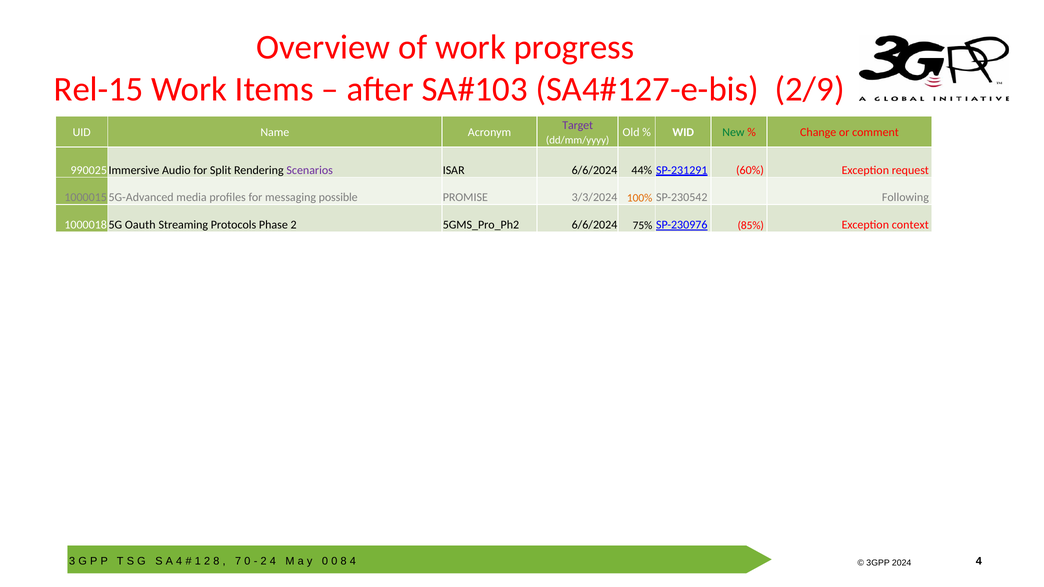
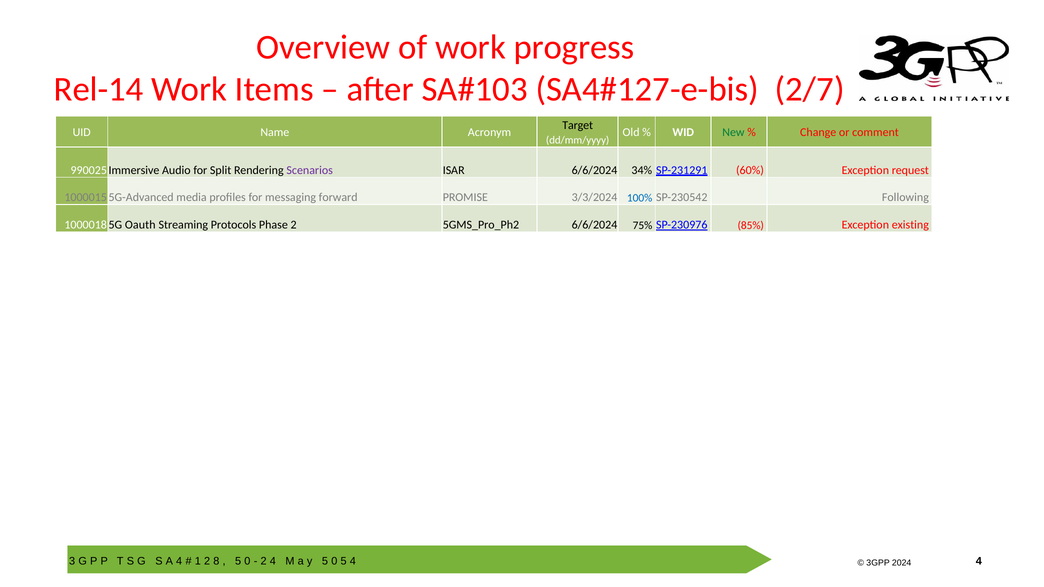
Rel-15: Rel-15 -> Rel-14 (99, 89)
2/9: 2/9 -> 2/7 (810, 89)
Target colour: purple -> black (578, 125)
44%: 44% -> 34% (642, 170)
possible: possible -> forward (338, 198)
100% colour: orange -> blue (640, 198)
context: context -> existing (910, 225)
7: 7 -> 5 (238, 562)
0: 0 -> 5 (325, 562)
8: 8 -> 5 (344, 562)
